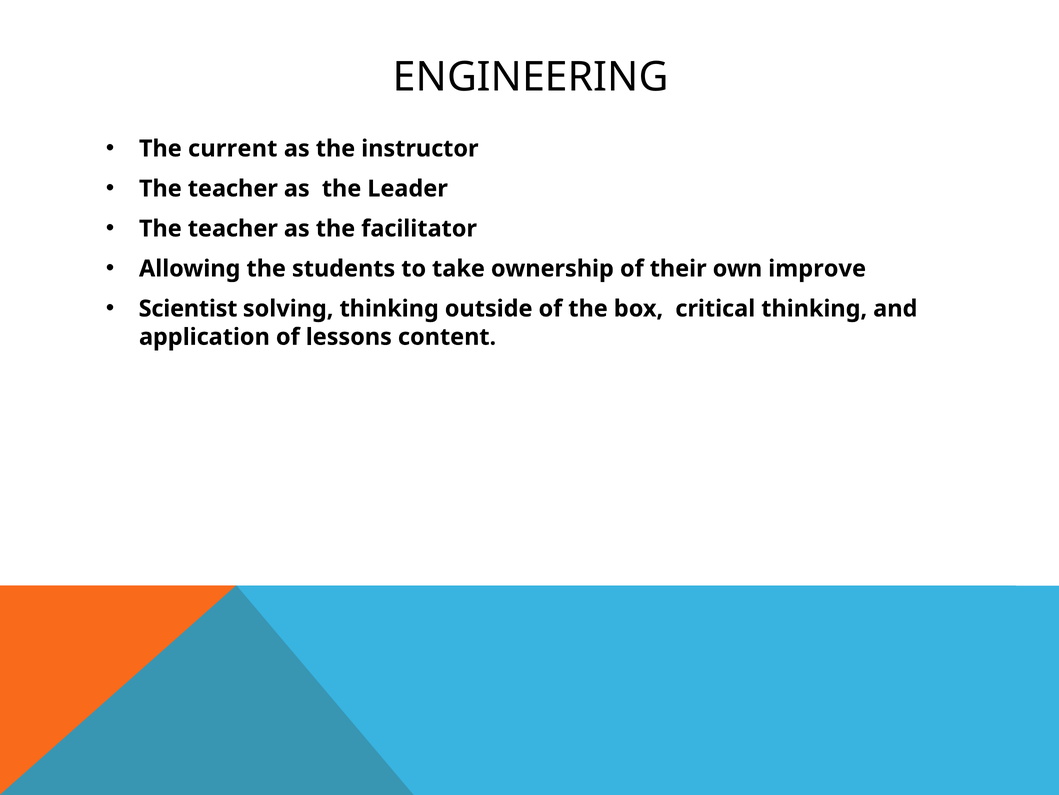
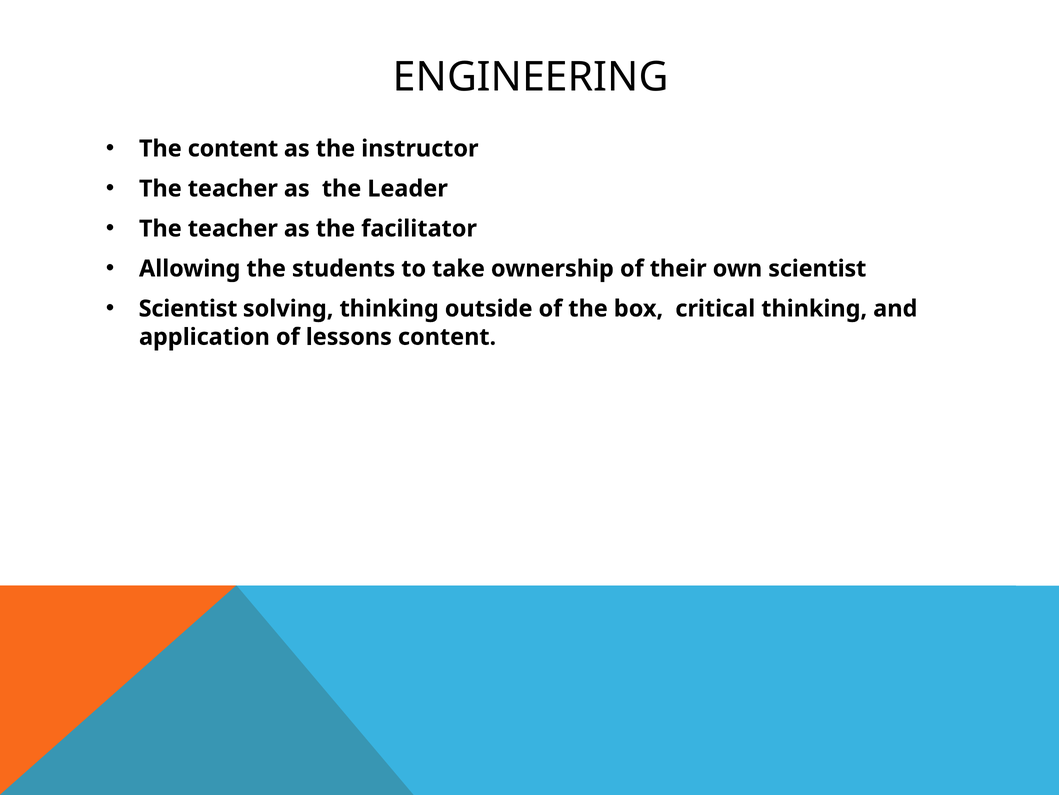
The current: current -> content (233, 149)
own improve: improve -> scientist (817, 268)
